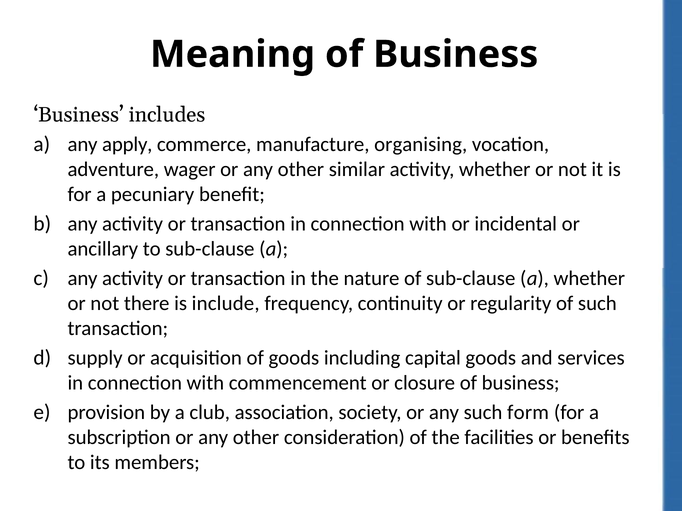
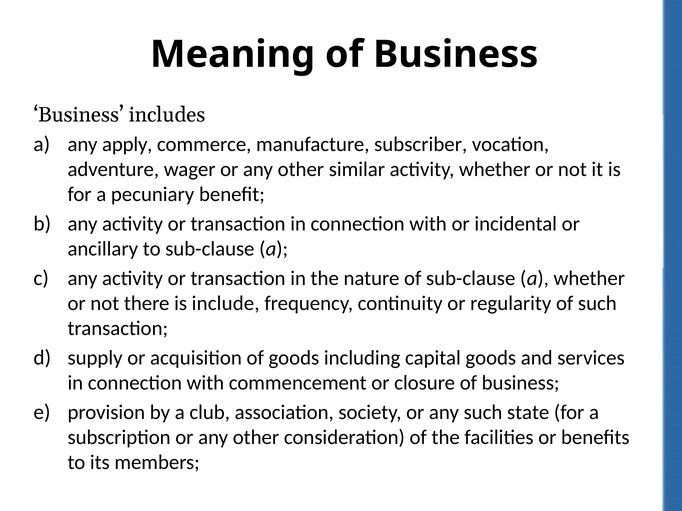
organising: organising -> subscriber (421, 145)
form: form -> state (528, 413)
